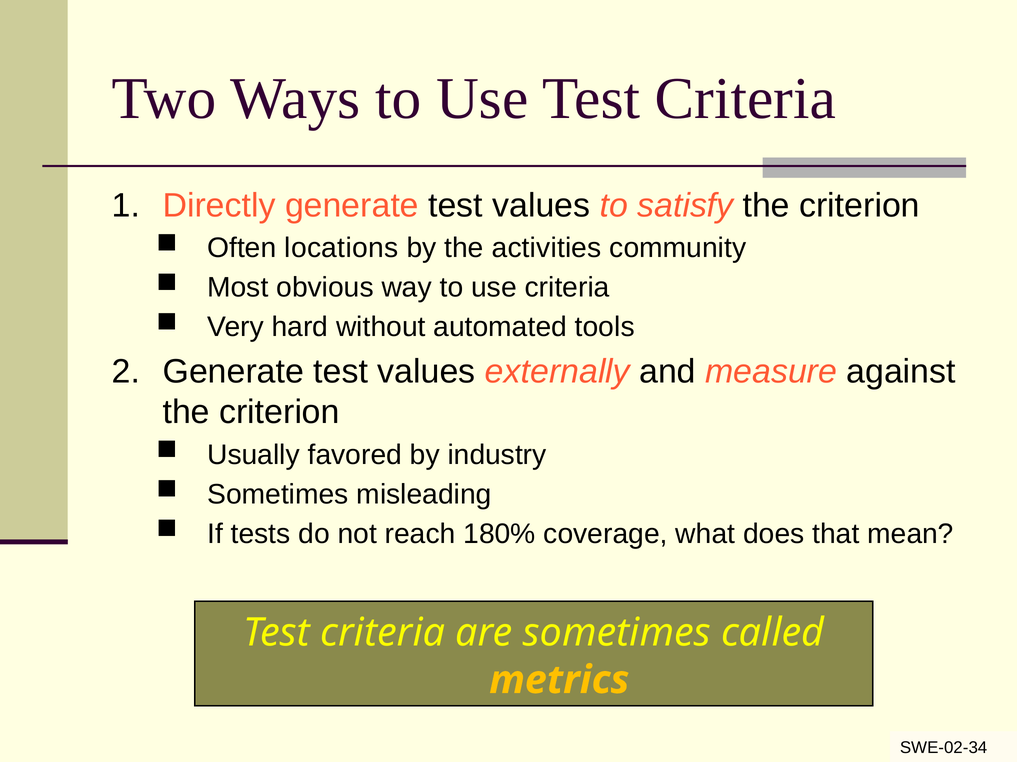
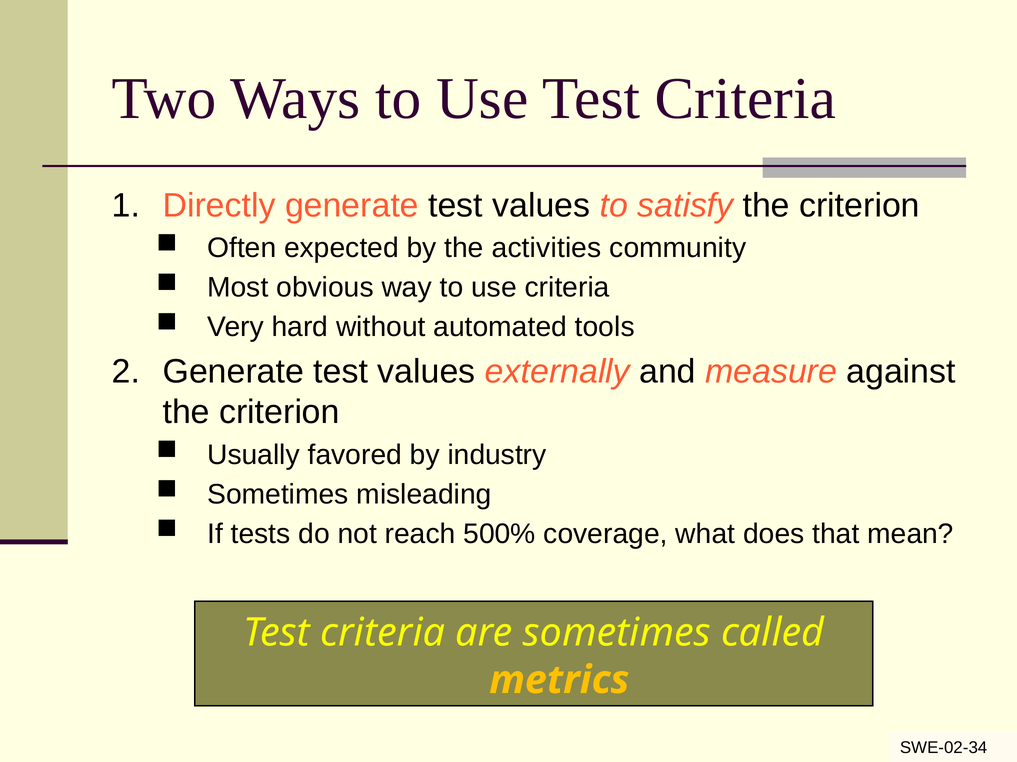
locations: locations -> expected (341, 248)
180%: 180% -> 500% (499, 534)
